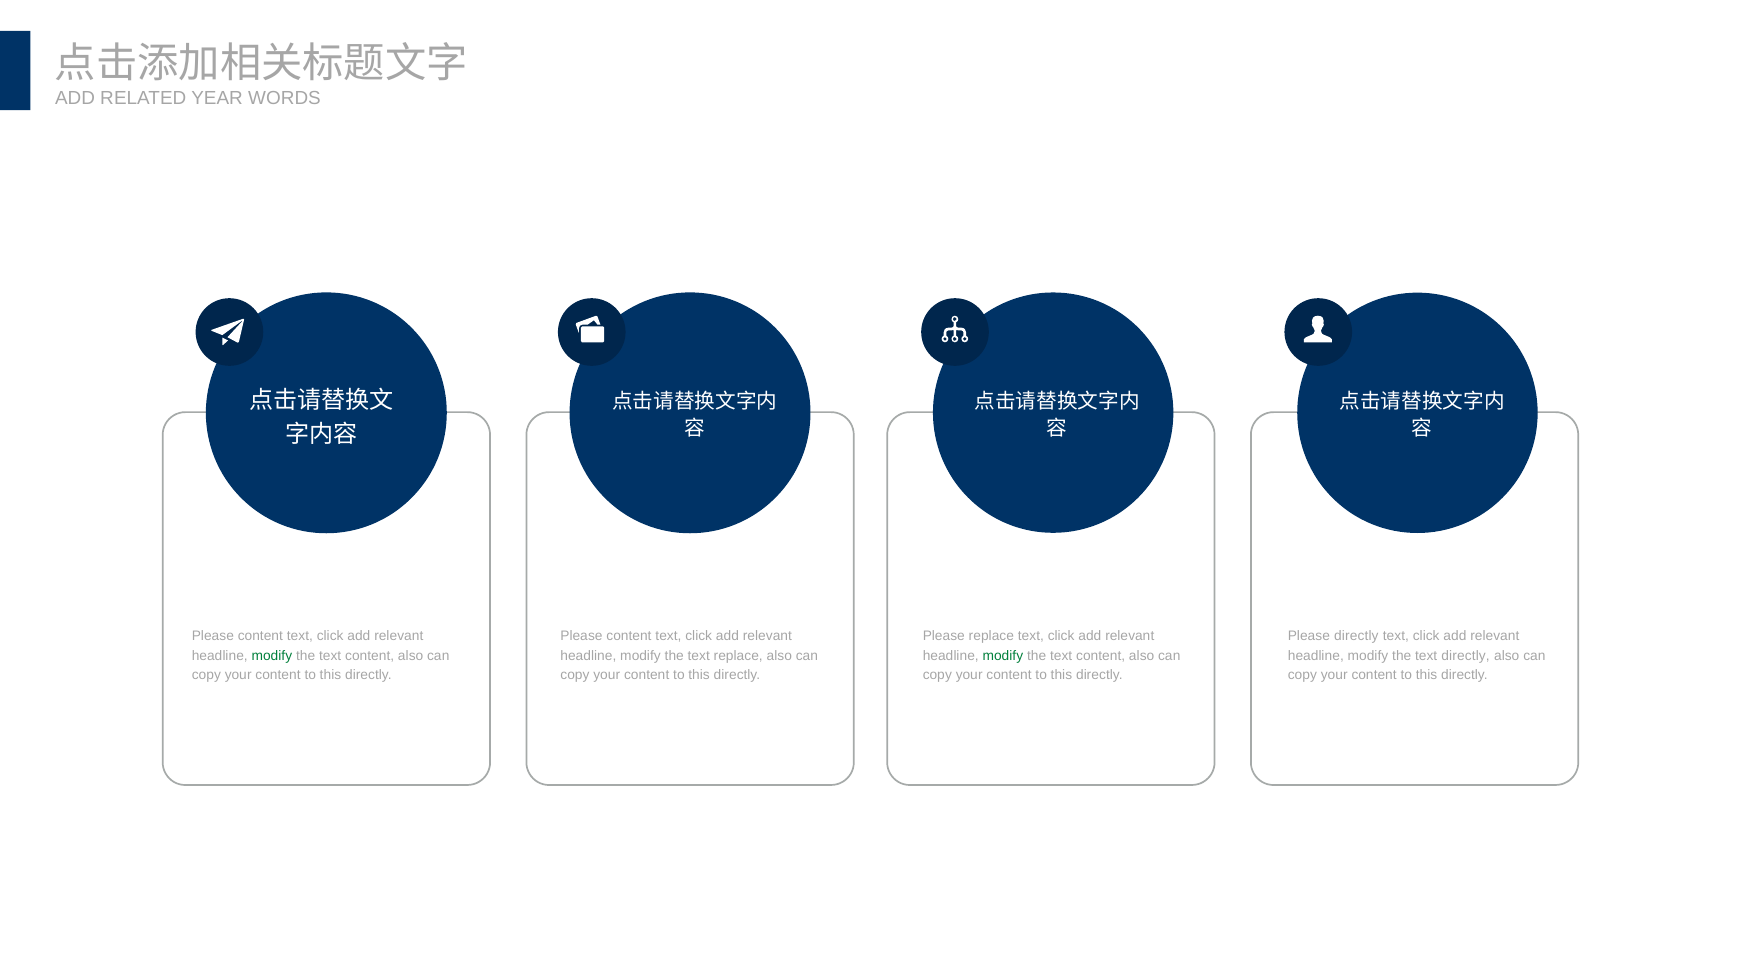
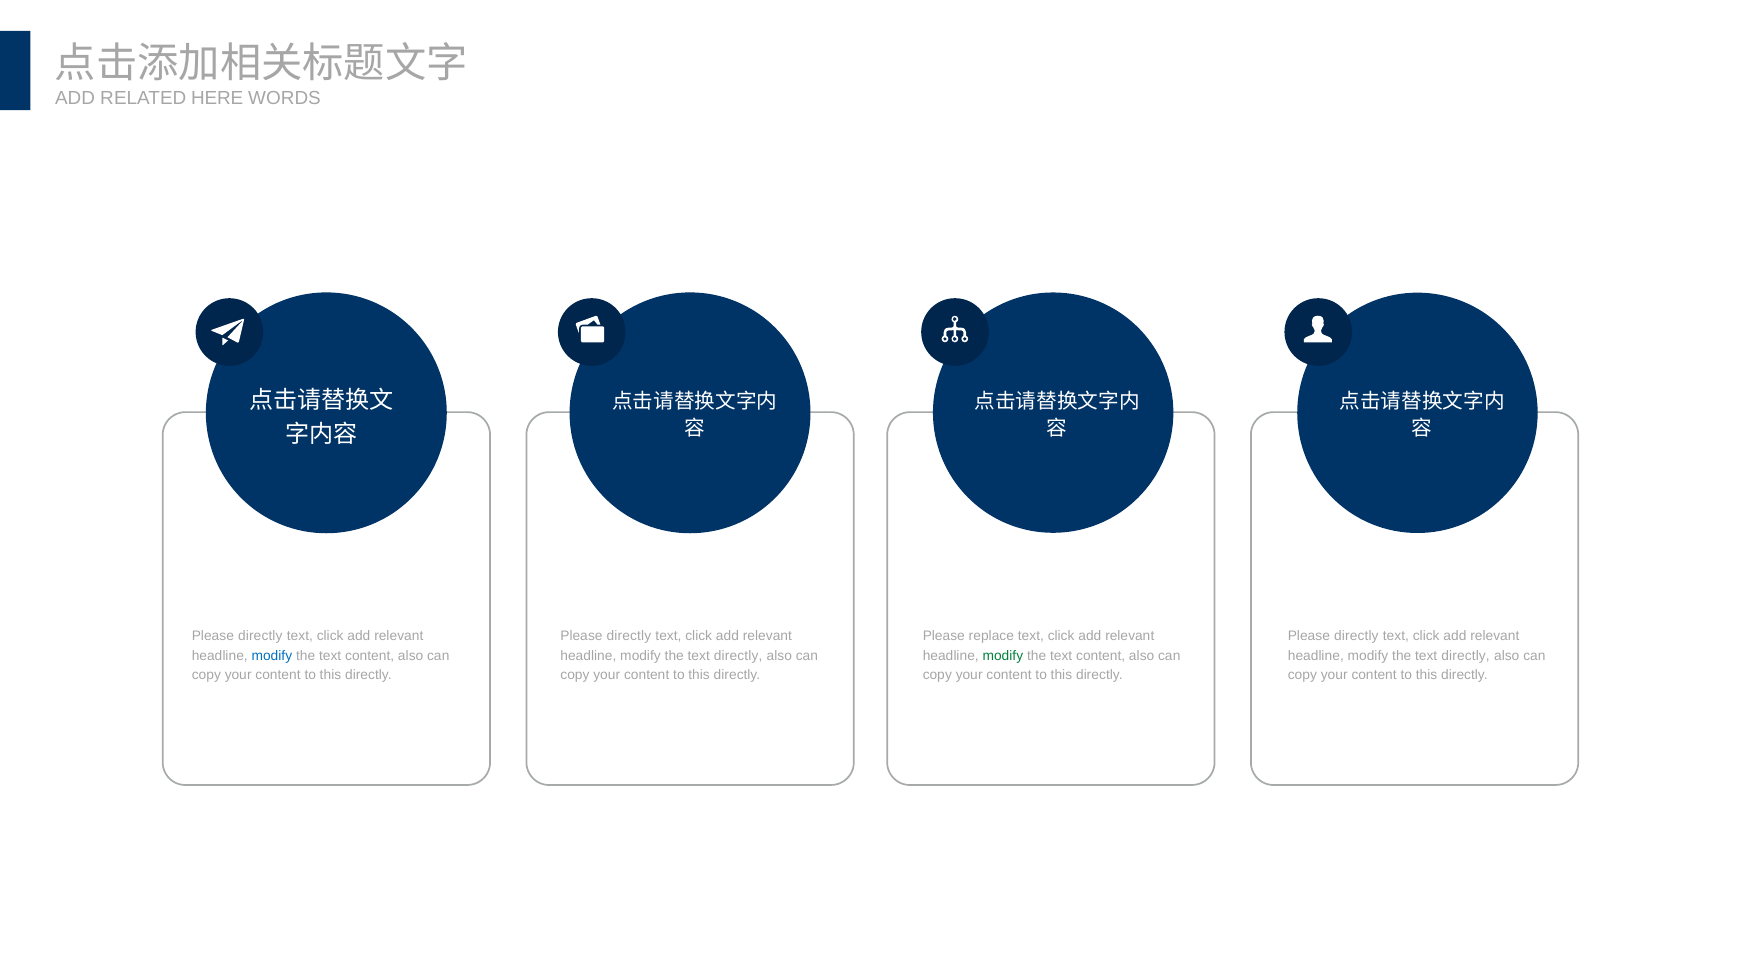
YEAR: YEAR -> HERE (217, 99)
content: content -> directly (260, 636)
content: content -> directly (629, 636)
modify colour: green -> blue (272, 656)
replace: replace -> directly (738, 656)
